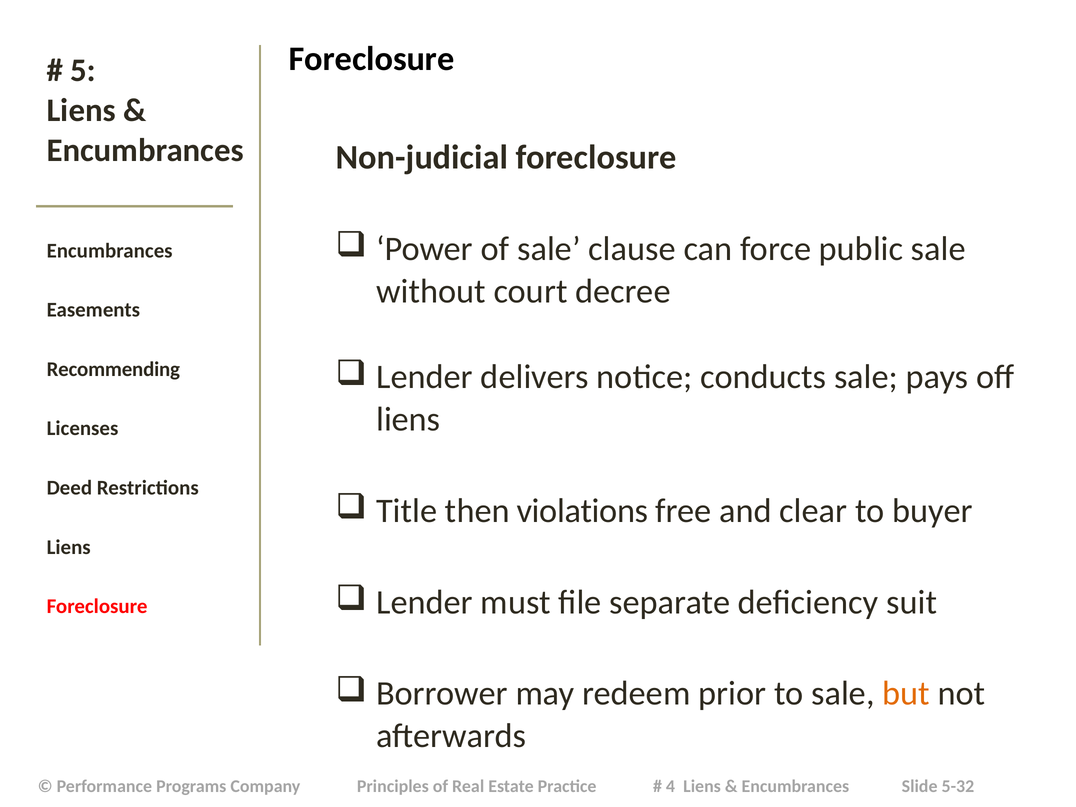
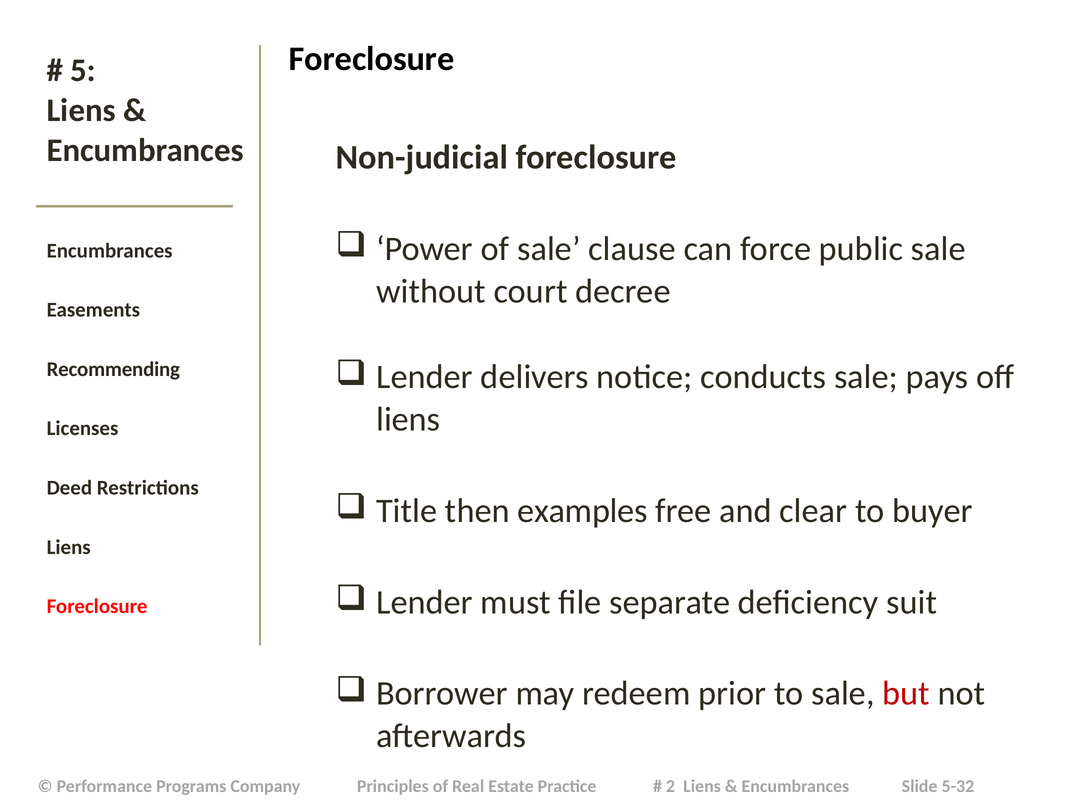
violations: violations -> examples (583, 511)
but colour: orange -> red (906, 694)
4: 4 -> 2 (670, 786)
